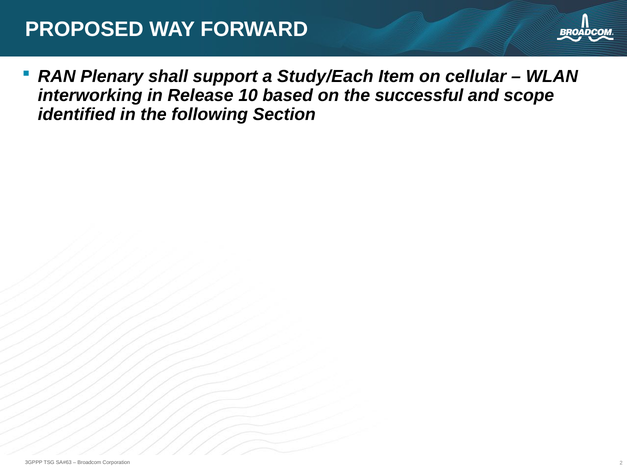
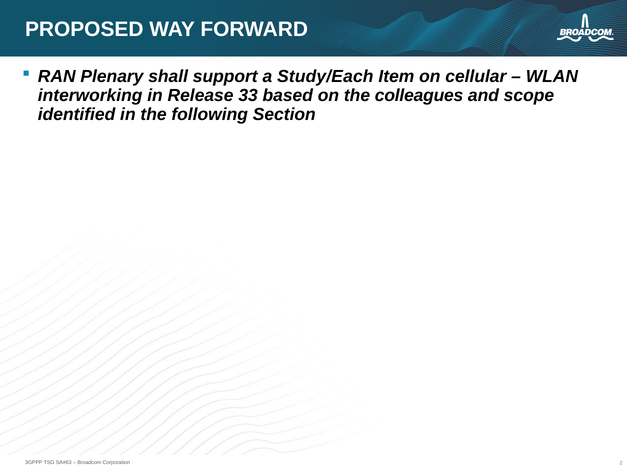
10: 10 -> 33 (248, 95)
successful: successful -> colleagues (419, 95)
